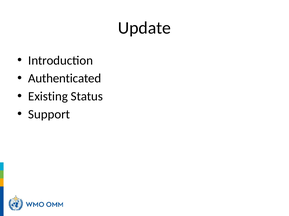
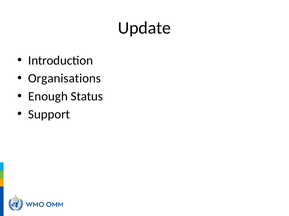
Authenticated: Authenticated -> Organisations (65, 79)
Existing: Existing -> Enough (48, 97)
